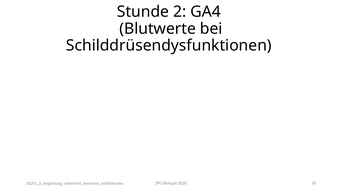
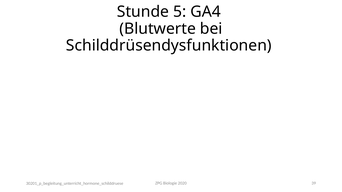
2: 2 -> 5 (180, 12)
